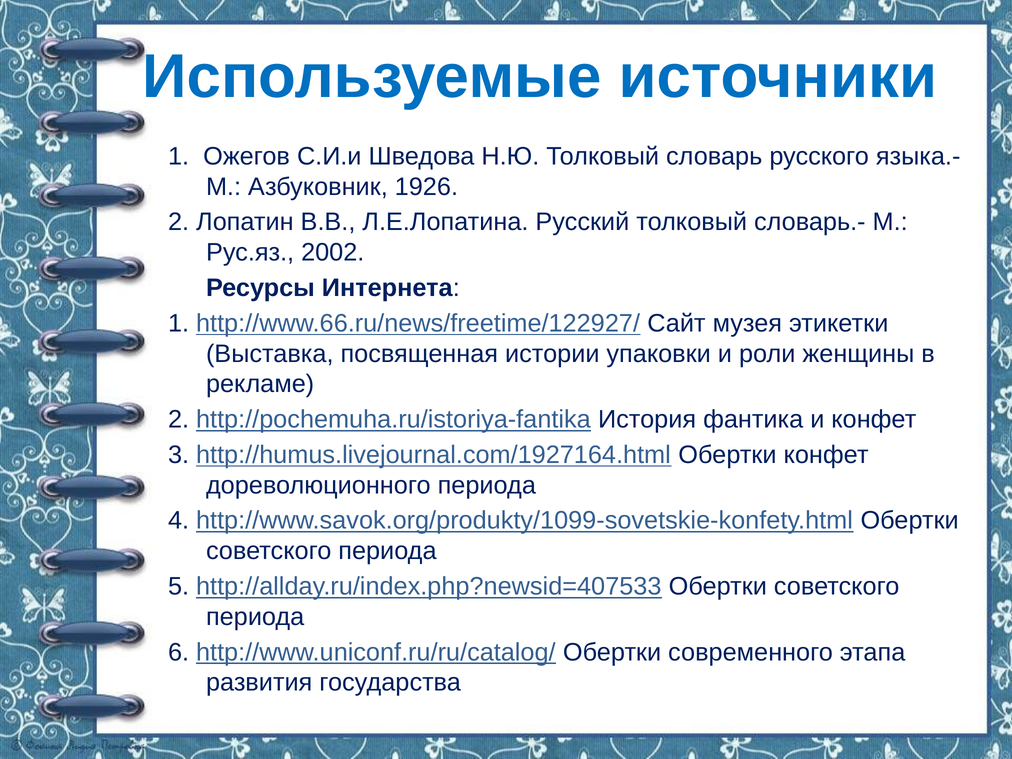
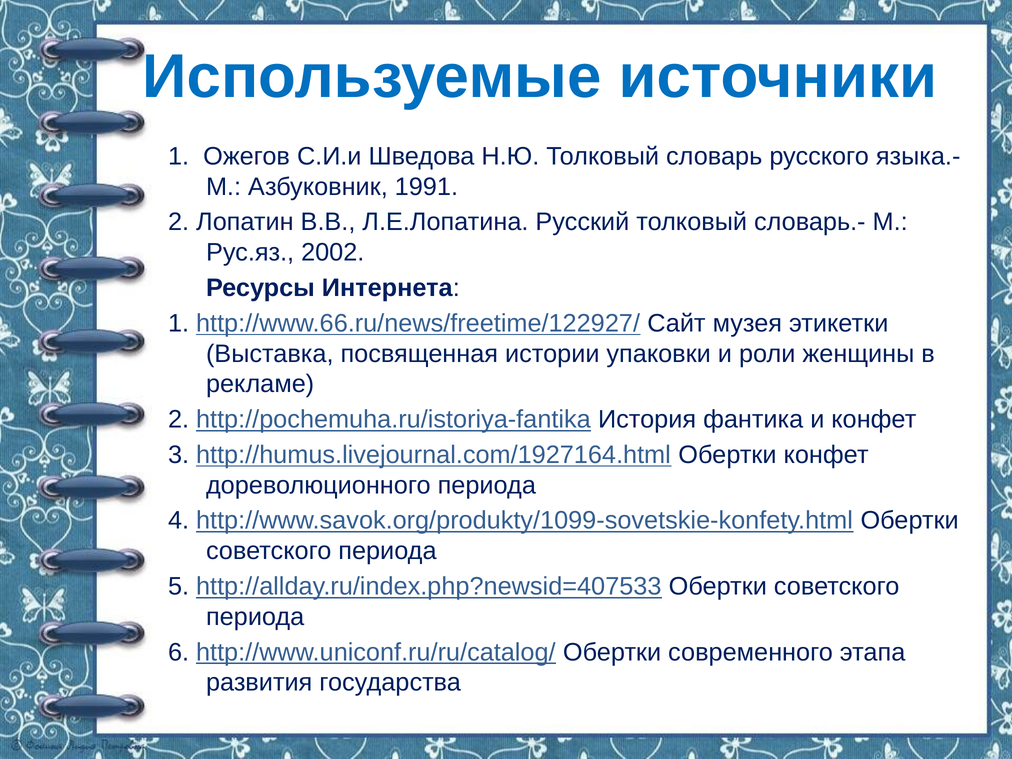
1926: 1926 -> 1991 (426, 187)
